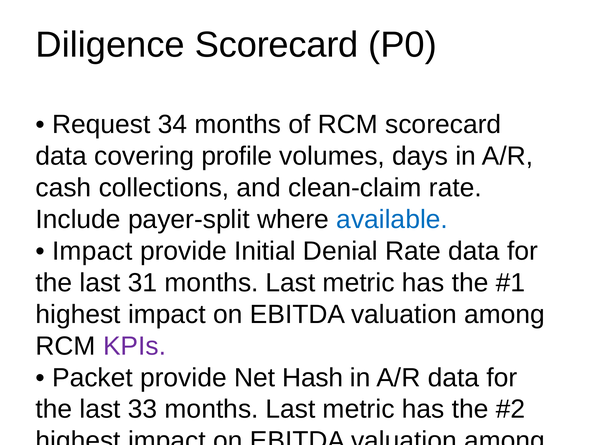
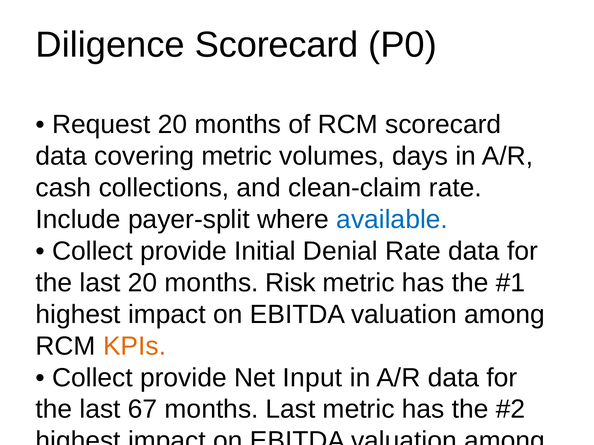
Request 34: 34 -> 20 (172, 125)
covering profile: profile -> metric (237, 156)
Impact: Impact -> Collect (92, 251)
last 31: 31 -> 20 (143, 283)
Last: Last -> Risk (291, 283)
KPIs colour: purple -> orange (135, 346)
Packet: Packet -> Collect (92, 378)
Hash: Hash -> Input (312, 378)
33: 33 -> 67 (143, 410)
